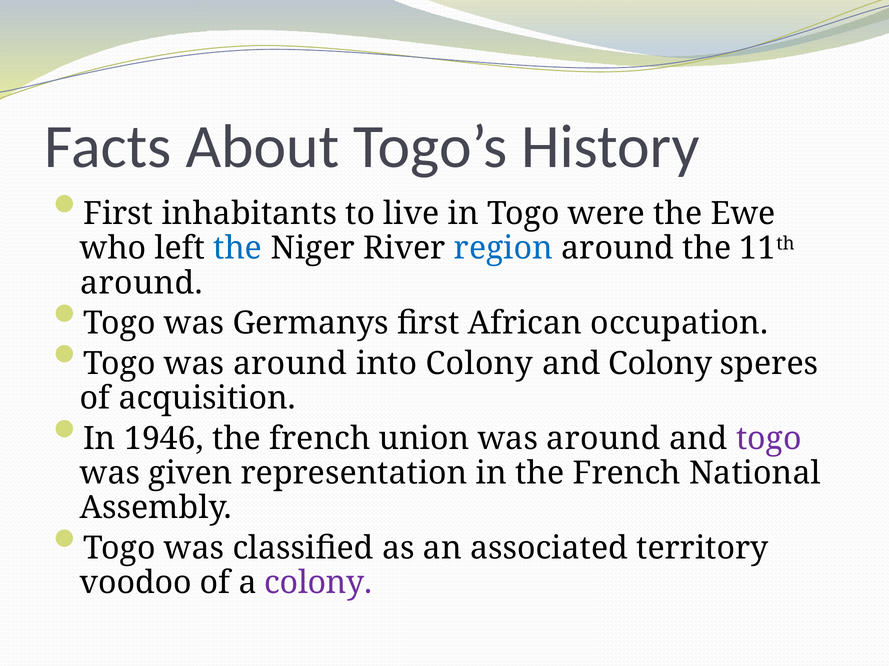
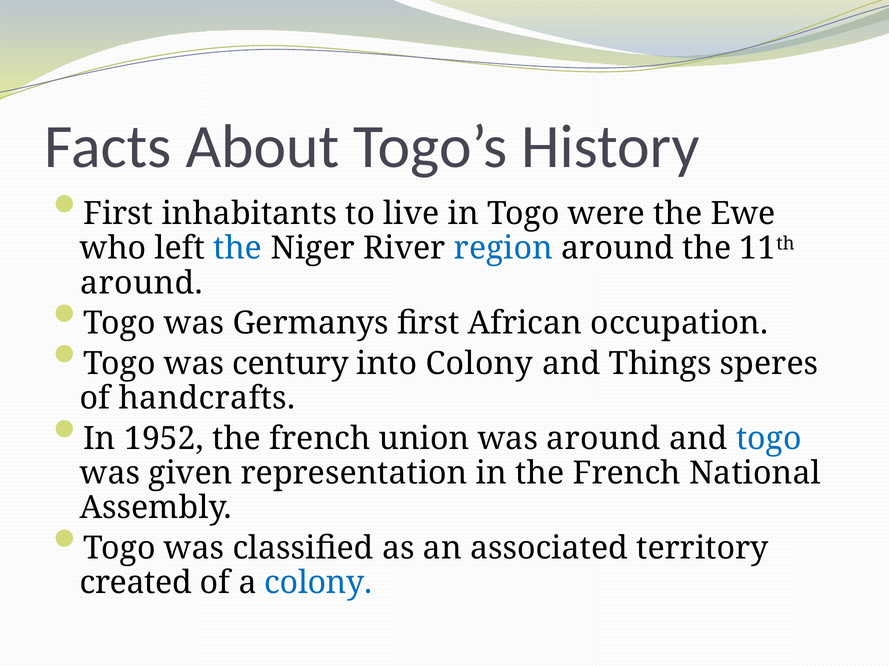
Togo was around: around -> century (290, 364)
and Colony: Colony -> Things (660, 364)
acquisition: acquisition -> handcrafts (207, 399)
1946: 1946 -> 1952 (164, 439)
togo colour: purple -> blue (769, 439)
voodoo: voodoo -> created (136, 583)
colony colour: purple -> blue (318, 583)
